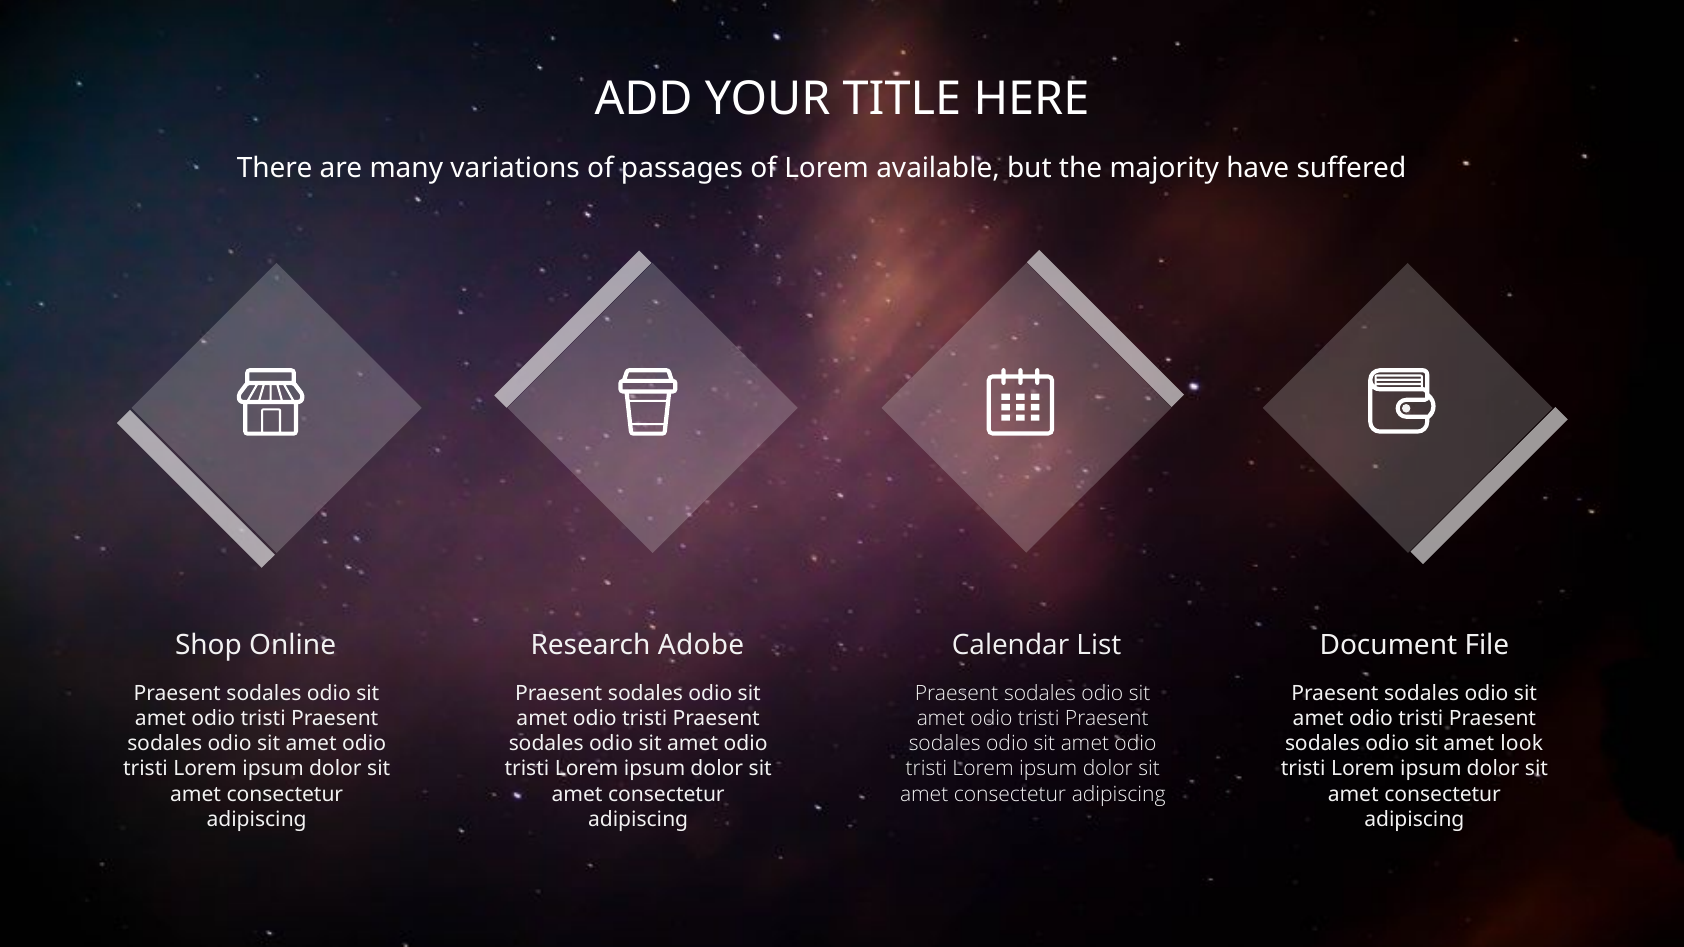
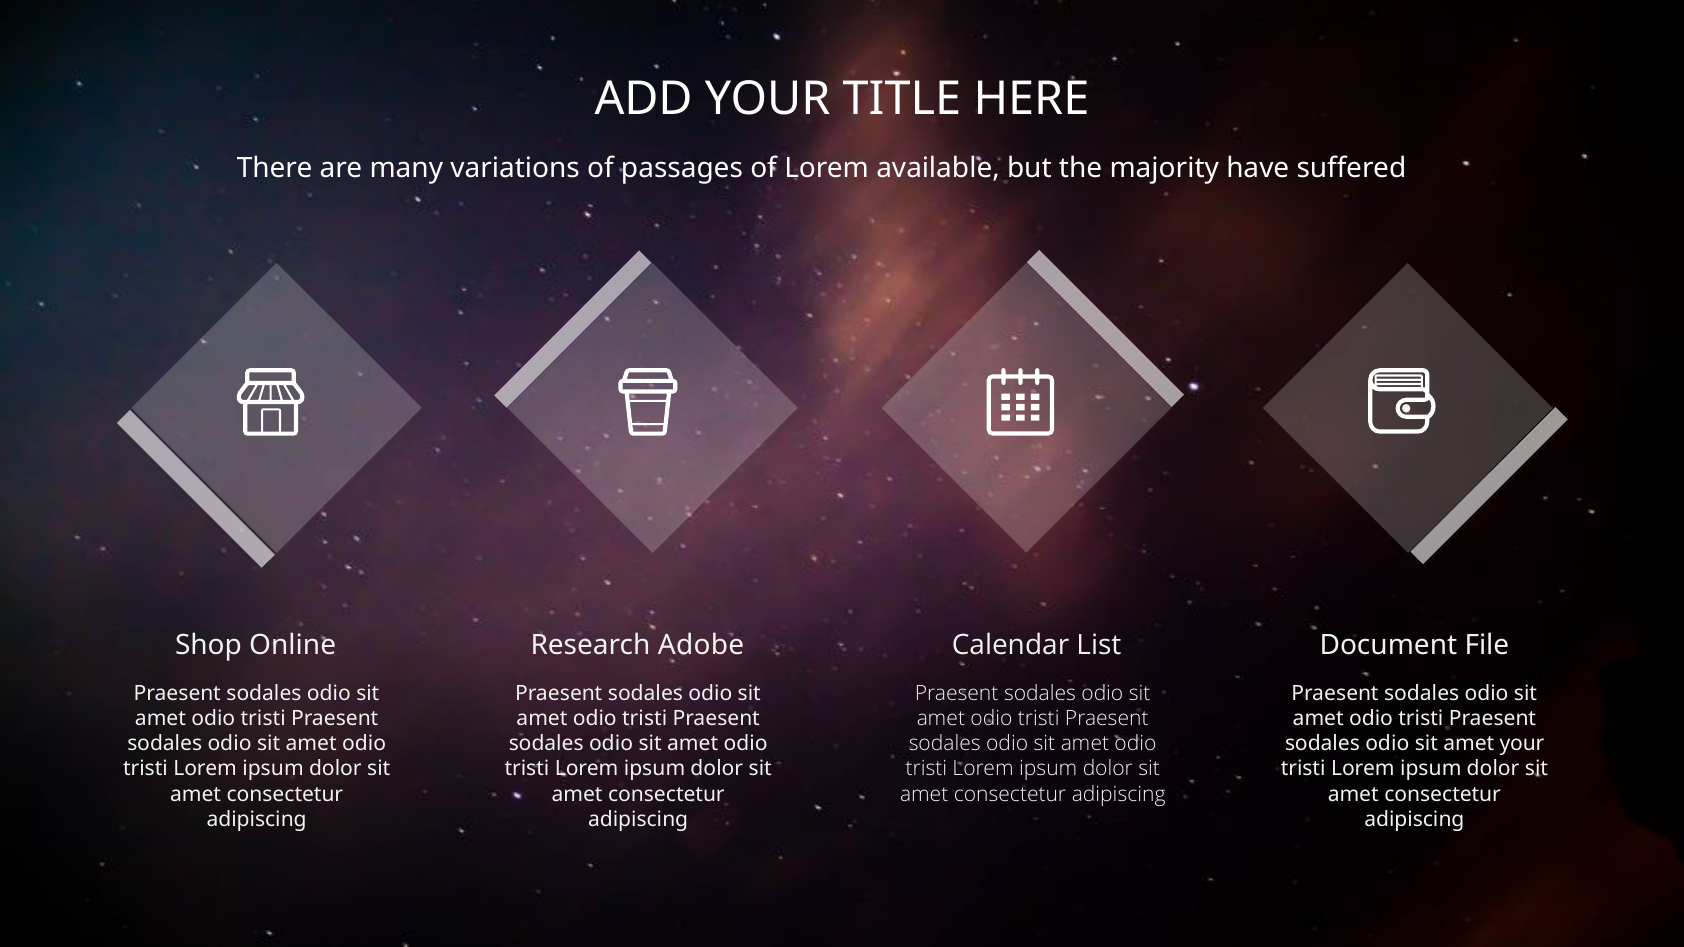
amet look: look -> your (1522, 744)
